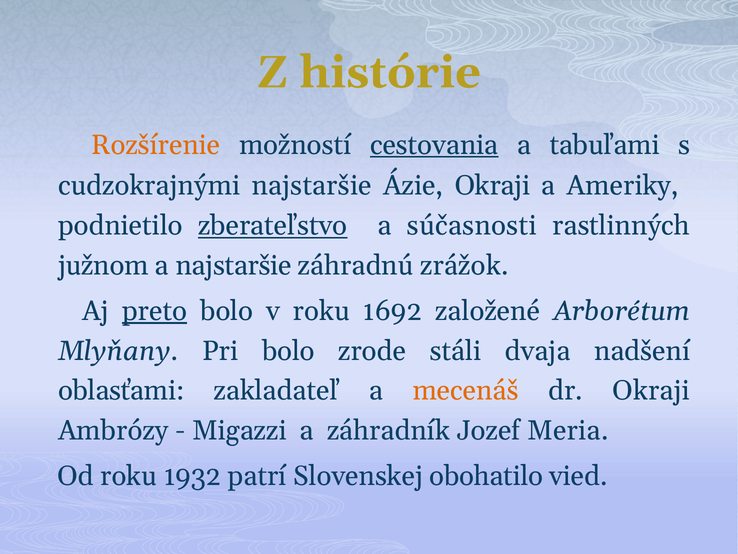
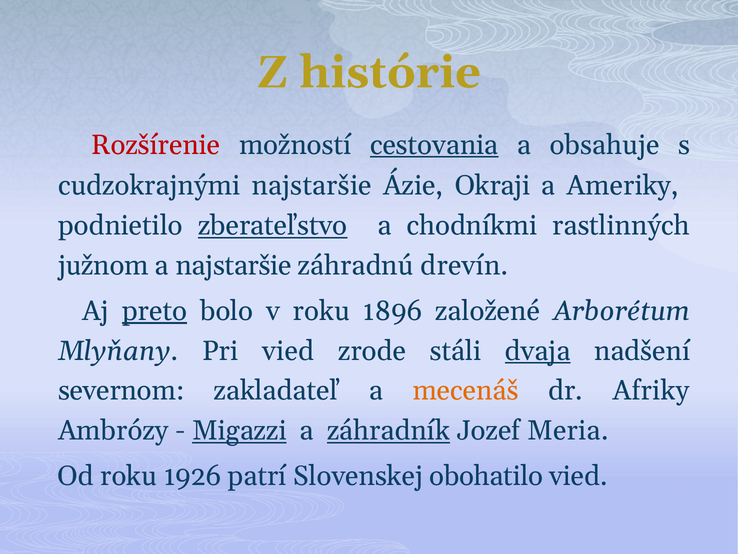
Rozšírenie colour: orange -> red (156, 145)
tabuľami: tabuľami -> obsahuje (605, 145)
súčasnosti: súčasnosti -> chodníkmi (472, 225)
zrážok: zrážok -> drevín (464, 265)
1692: 1692 -> 1896 (393, 311)
Pri bolo: bolo -> vied (288, 351)
dvaja underline: none -> present (538, 351)
oblasťami: oblasťami -> severnom (121, 390)
dr Okraji: Okraji -> Afriky (651, 390)
Migazzi underline: none -> present (239, 430)
záhradník underline: none -> present (389, 430)
1932: 1932 -> 1926 (193, 476)
